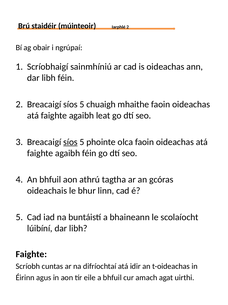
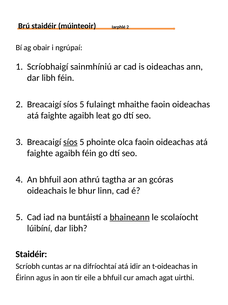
chuaigh: chuaigh -> fulaingt (101, 104)
bhaineann underline: none -> present (130, 216)
Faighte: Faighte -> Staidéir (31, 253)
